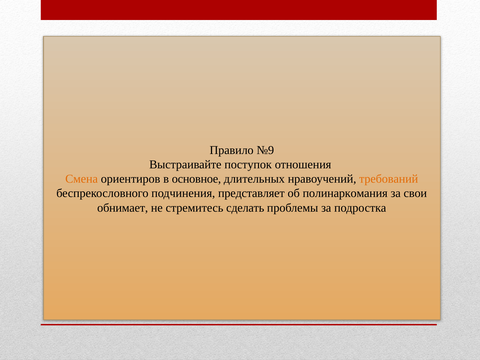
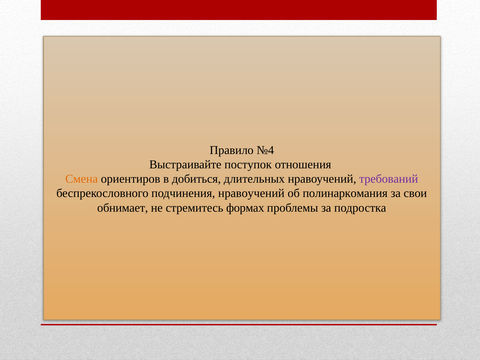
№9: №9 -> №4 (265, 150)
основное: основное -> добиться (196, 179)
требований colour: orange -> purple (389, 179)
подчинения представляет: представляет -> нравоучений (251, 193)
сделать: сделать -> формах (245, 208)
